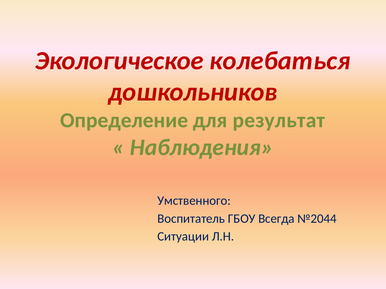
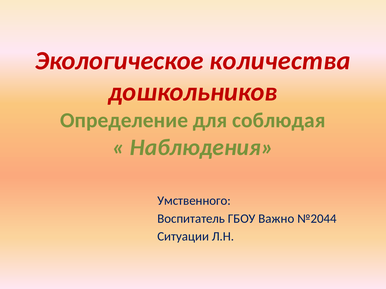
колебаться: колебаться -> количества (280, 61)
результат: результат -> соблюдая (279, 121)
Всегда: Всегда -> Важно (276, 219)
